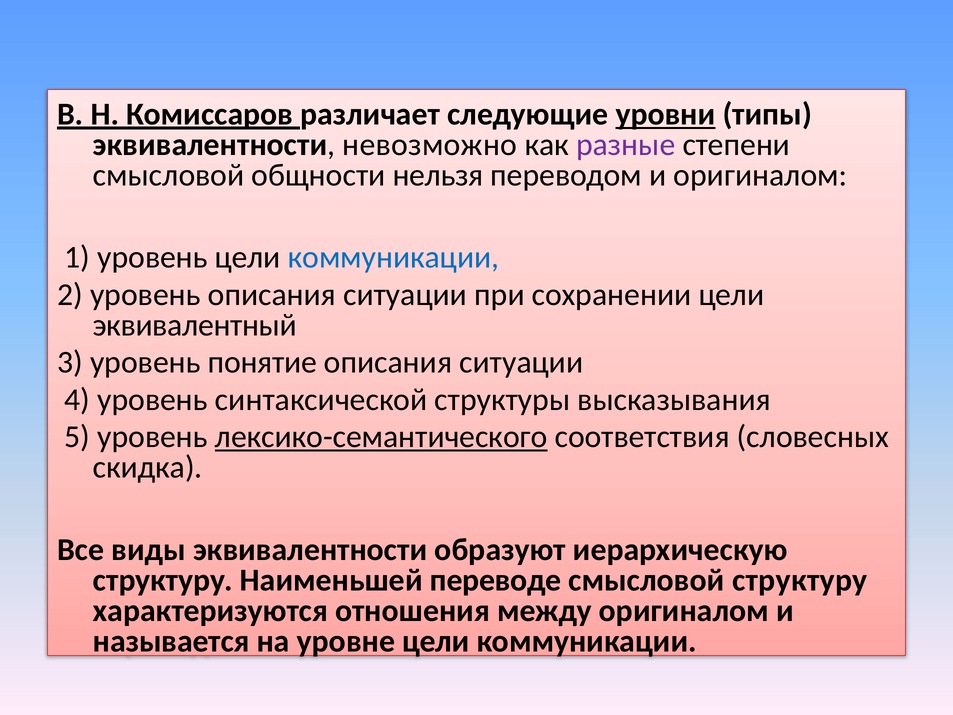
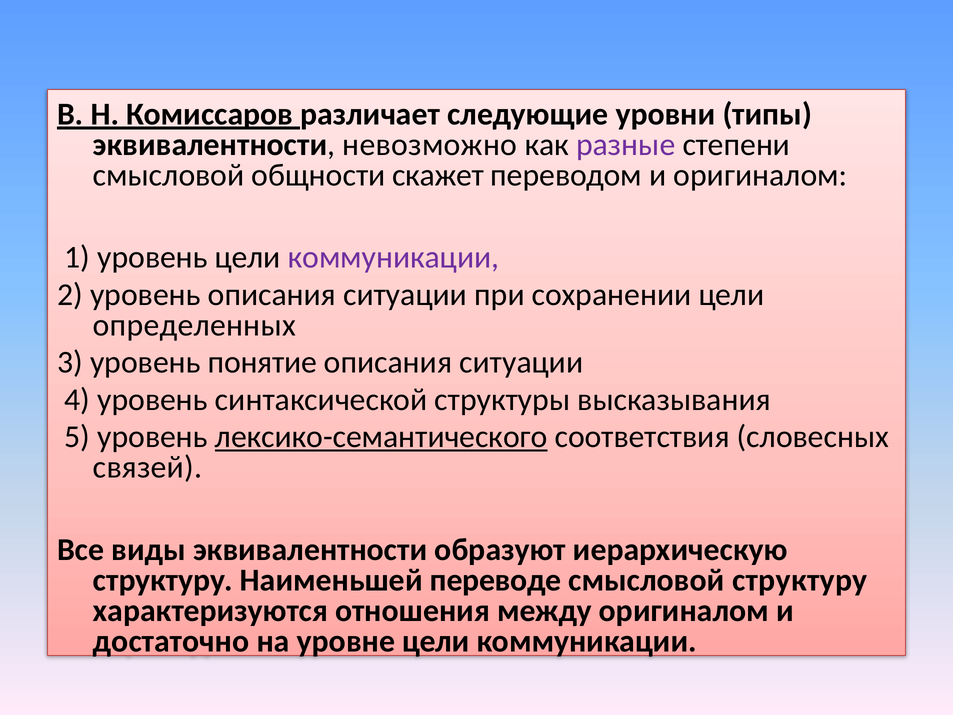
уровни underline: present -> none (665, 114)
нельзя: нельзя -> скажет (438, 175)
коммуникации colour: blue -> purple (393, 257)
эквивалентный: эквивалентный -> определенных (194, 325)
скидка: скидка -> связей (148, 467)
называется: называется -> достаточно (171, 641)
